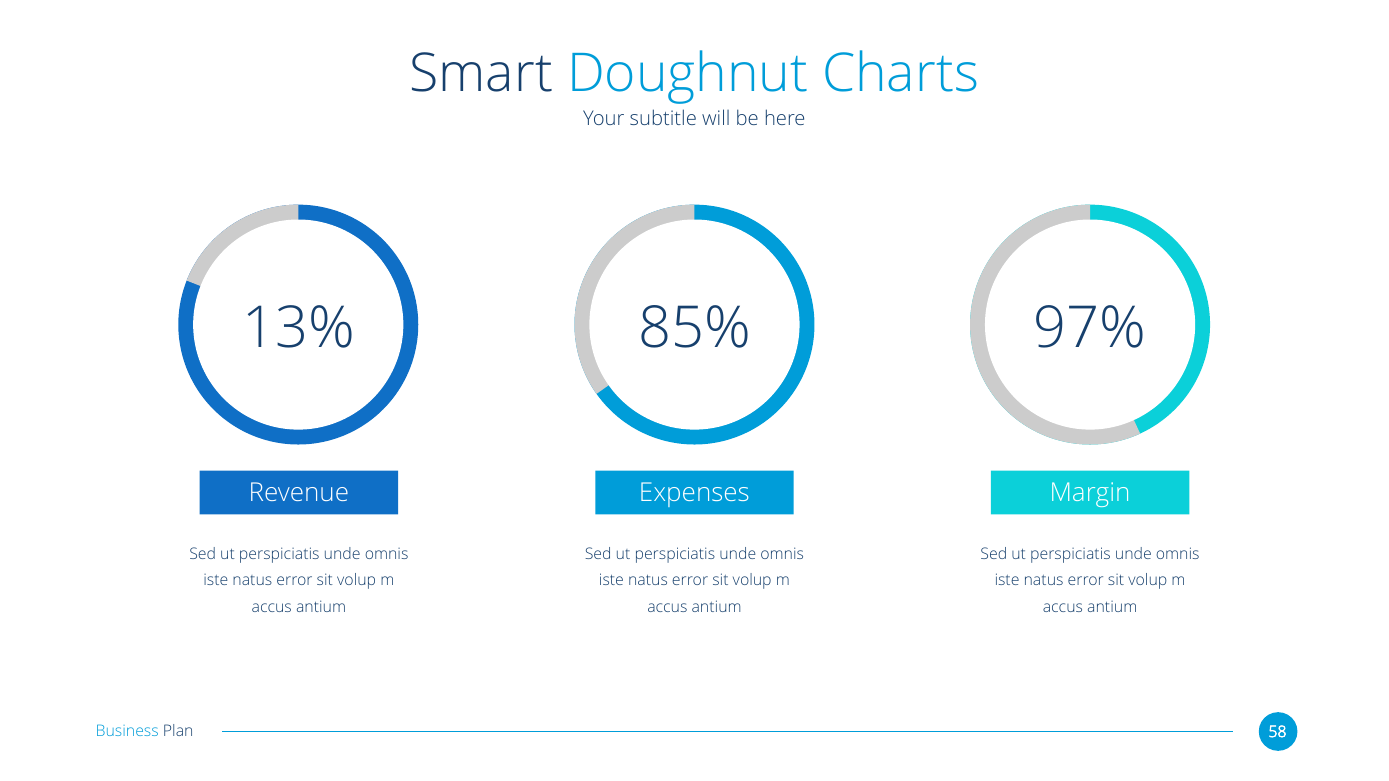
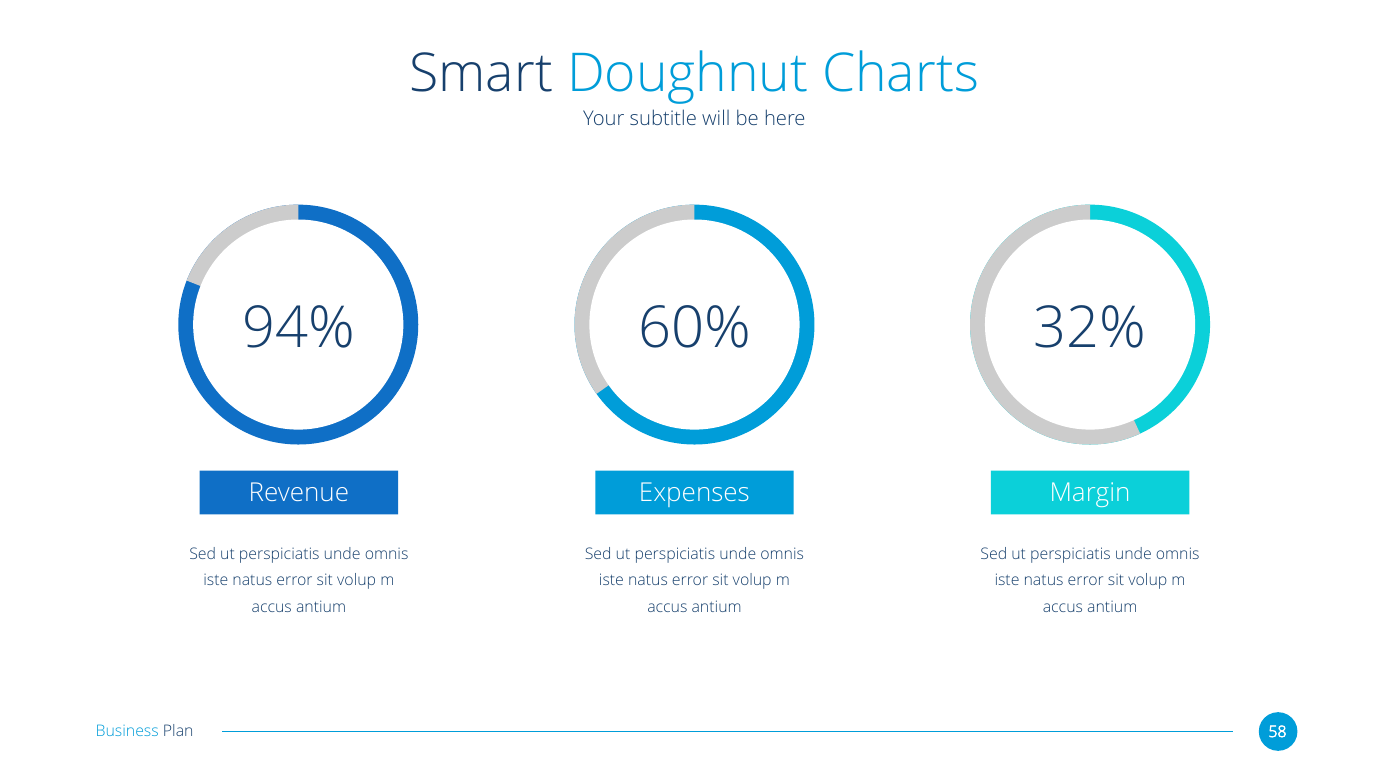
13%: 13% -> 94% (299, 328)
85%: 85% -> 60% (694, 328)
97%: 97% -> 32% (1090, 328)
